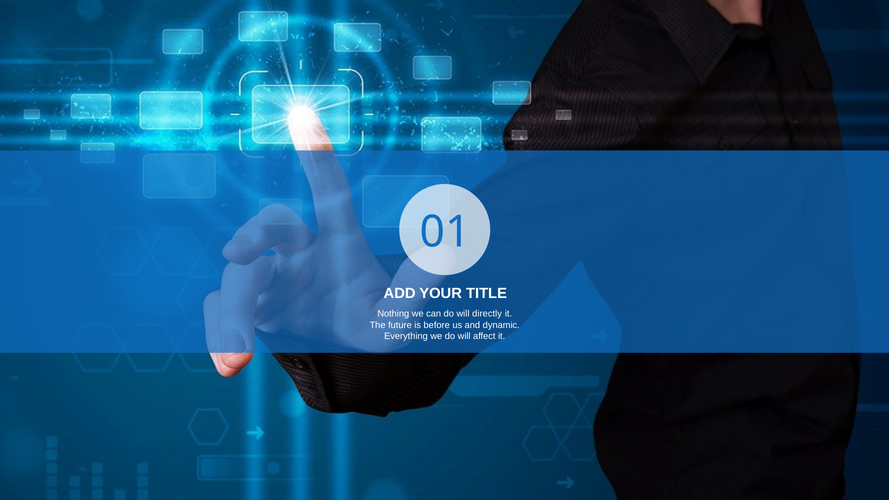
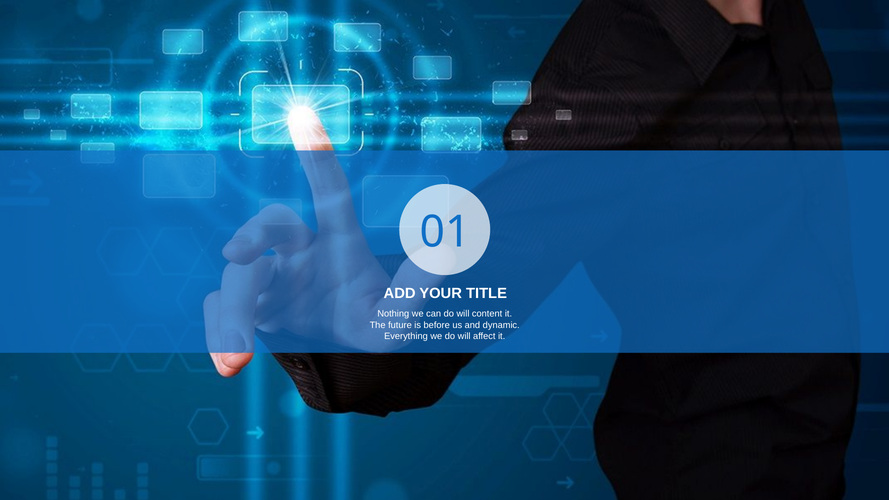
directly: directly -> content (487, 314)
